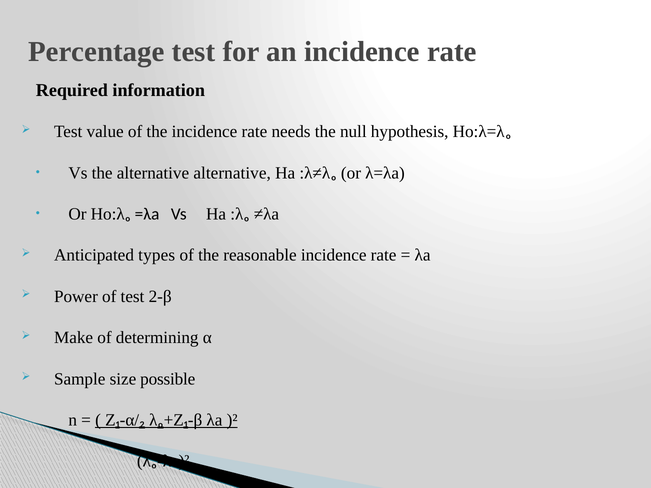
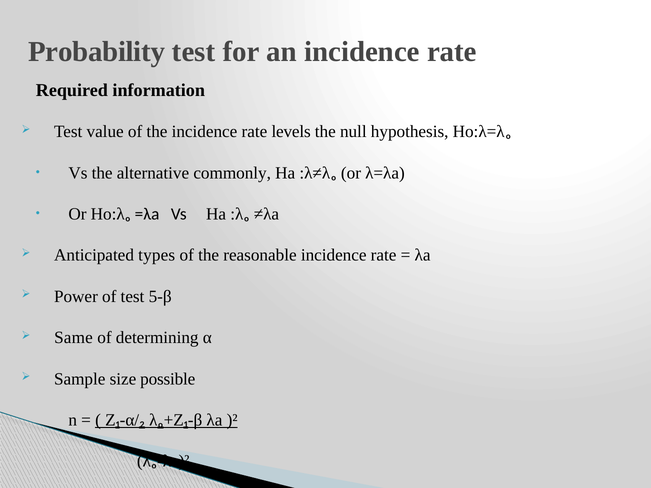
Percentage: Percentage -> Probability (97, 52)
needs: needs -> levels (291, 132)
alternative alternative: alternative -> commonly (232, 173)
2-β: 2-β -> 5-β (160, 297)
Make: Make -> Same (73, 338)
